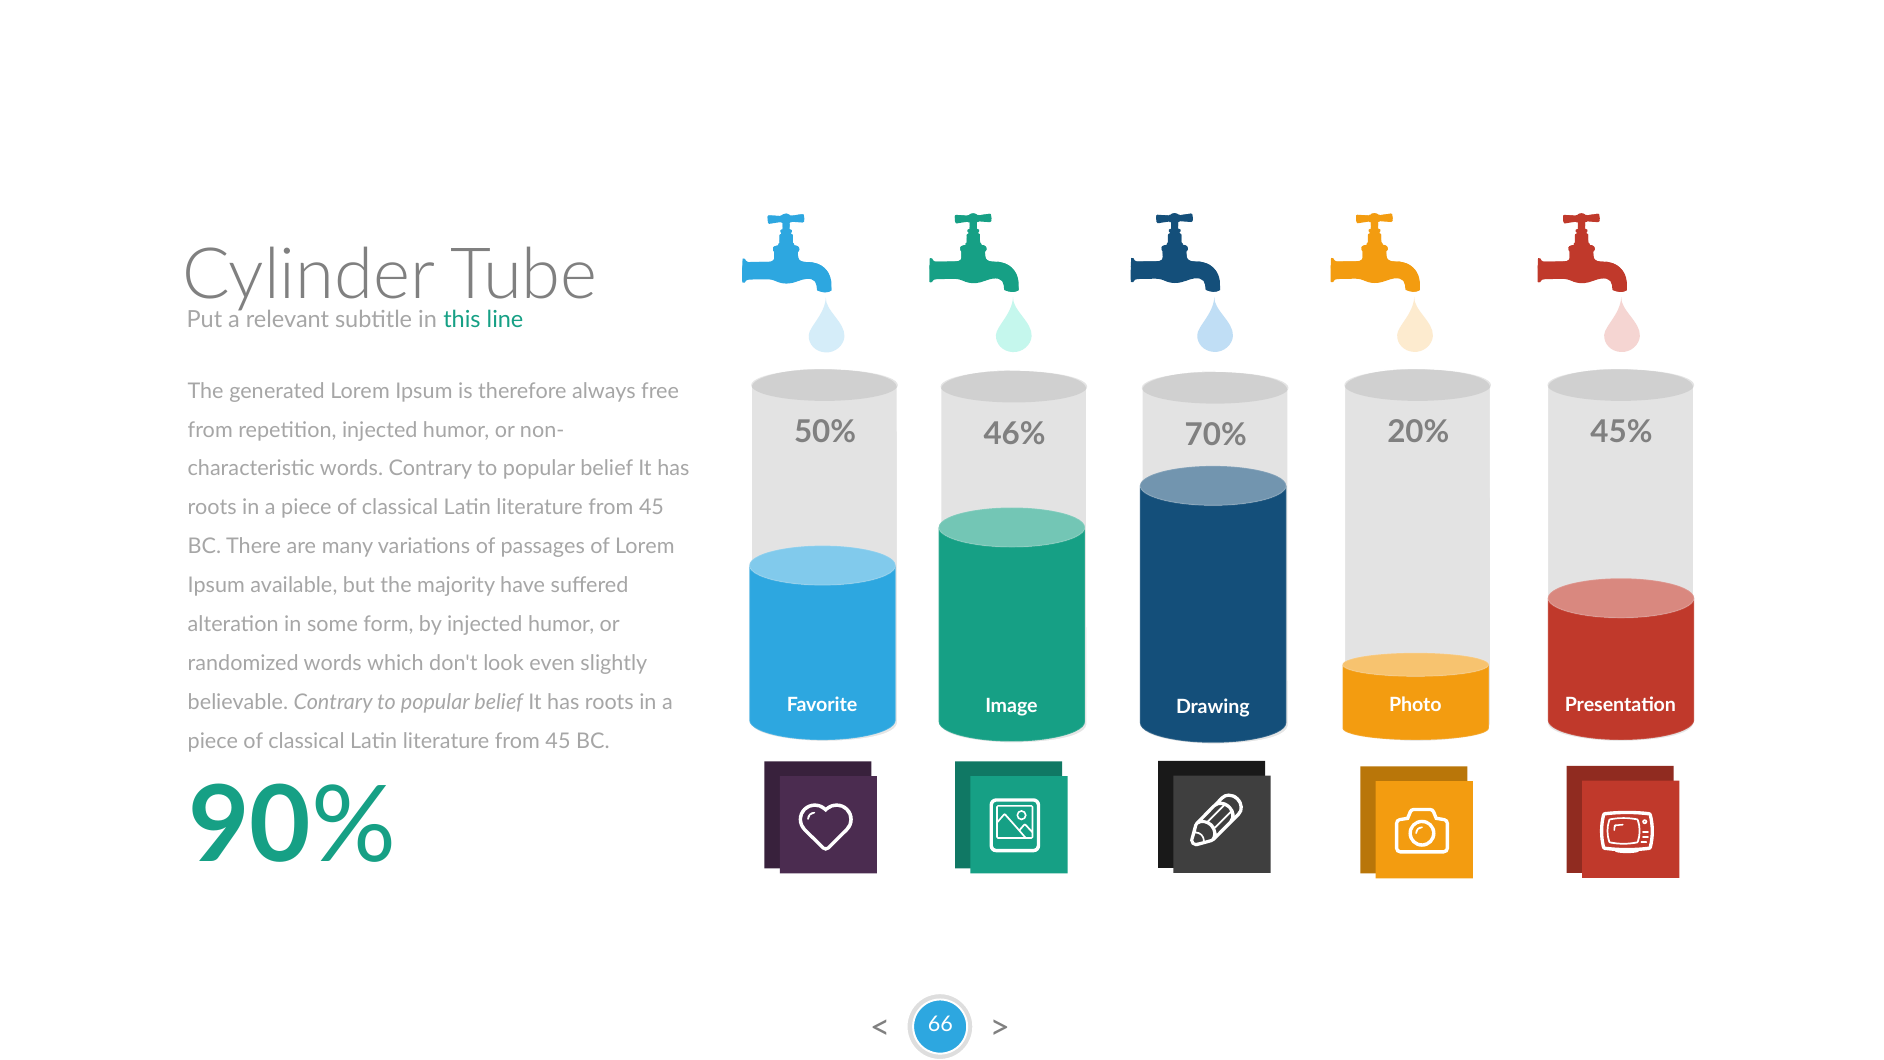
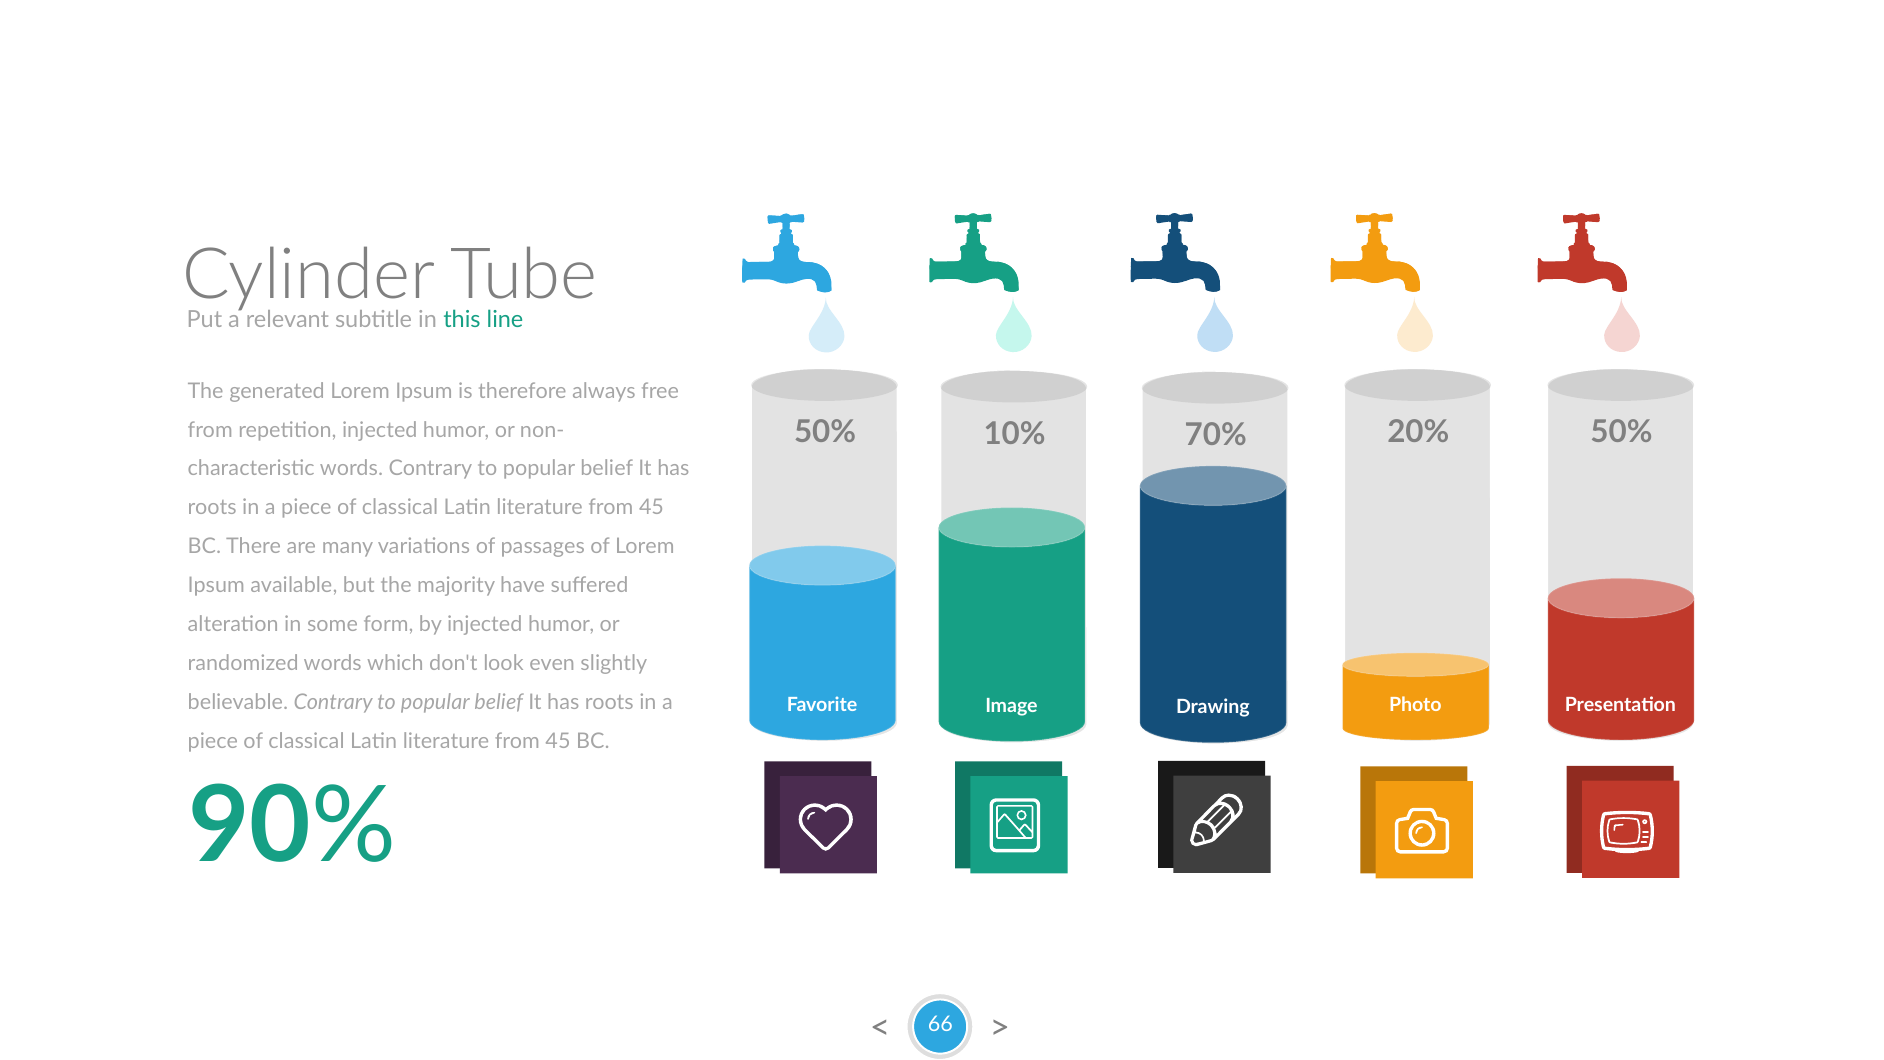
46%: 46% -> 10% (1015, 434)
20% 45%: 45% -> 50% (1621, 432)
